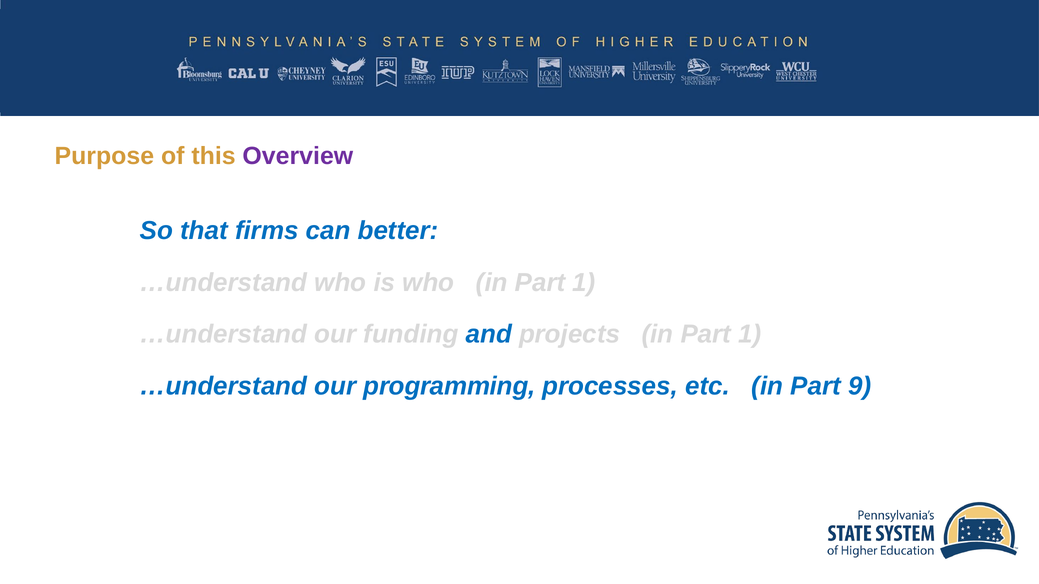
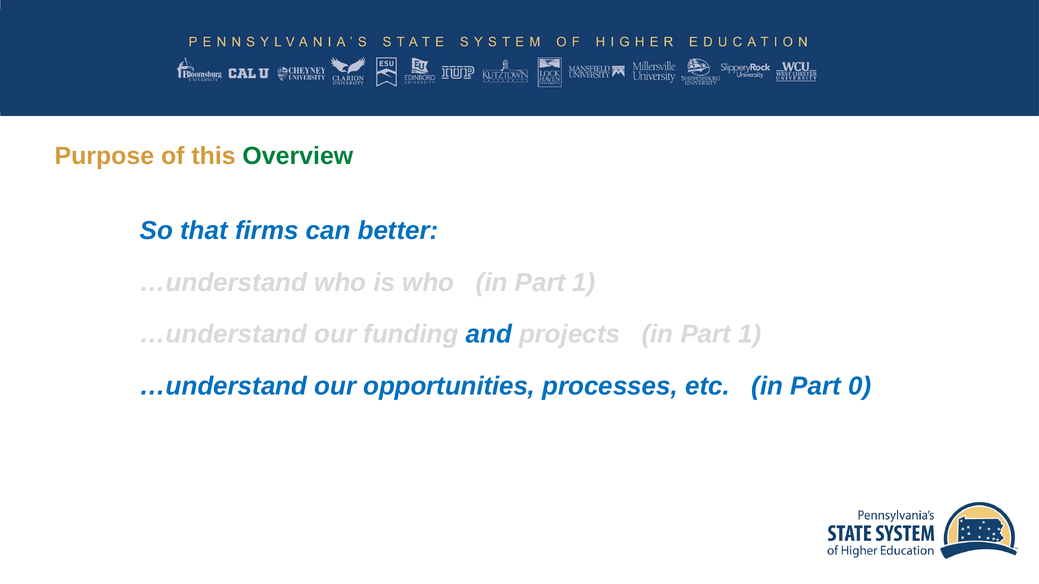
Overview colour: purple -> green (298, 156)
programming: programming -> opportunities (449, 387)
9: 9 -> 0 (860, 387)
